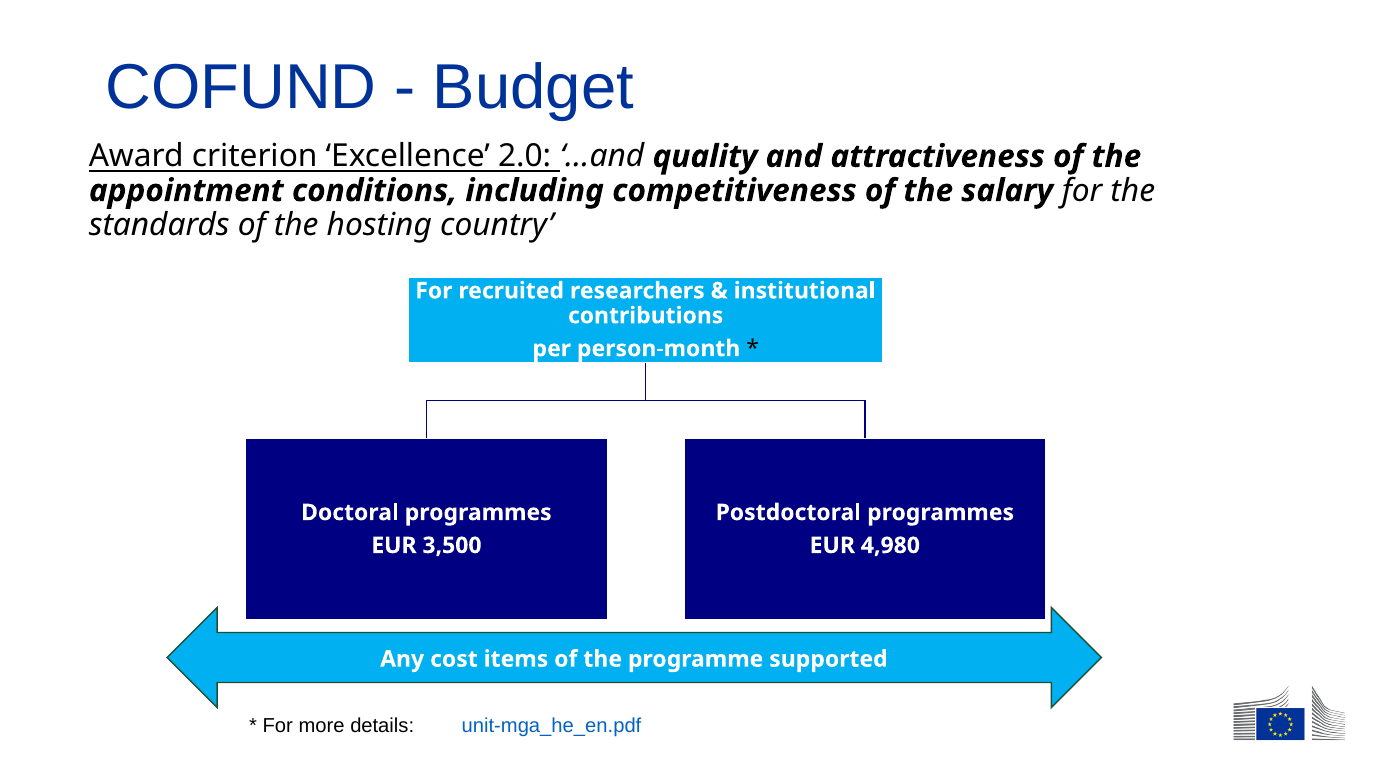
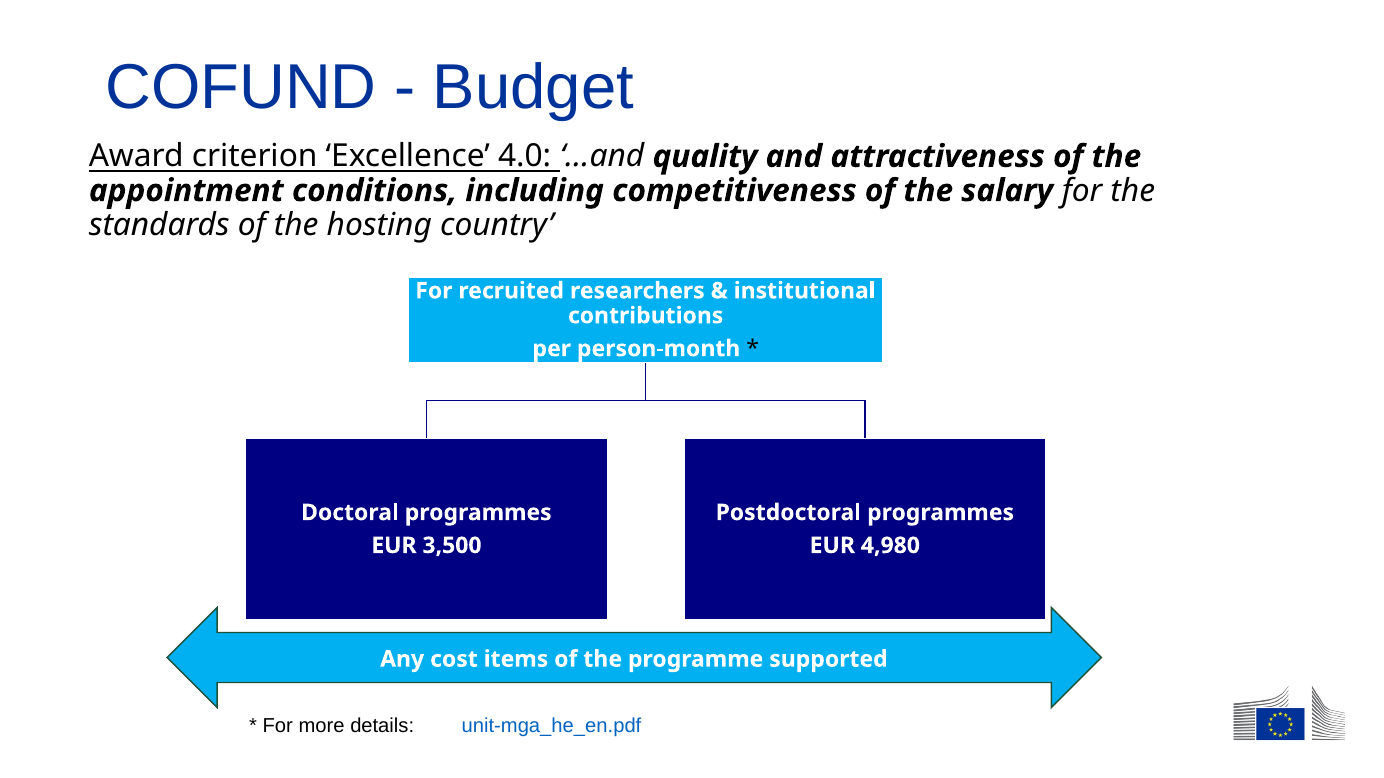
2.0: 2.0 -> 4.0 (525, 157)
